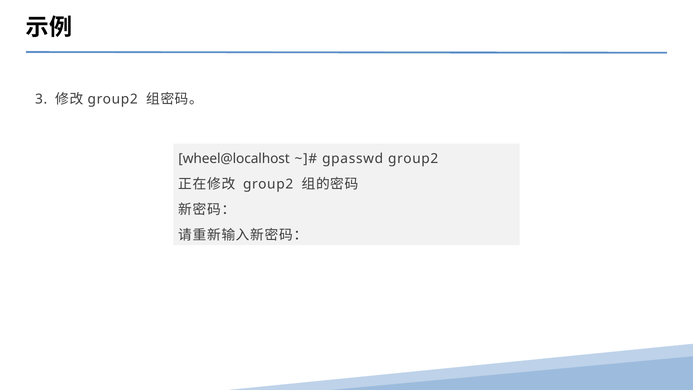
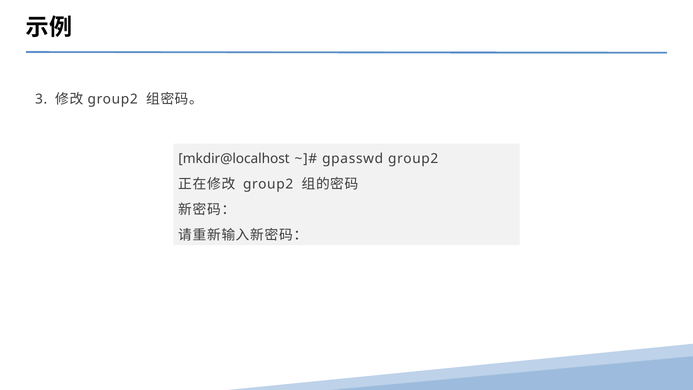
wheel@localhost: wheel@localhost -> mkdir@localhost (234, 159)
